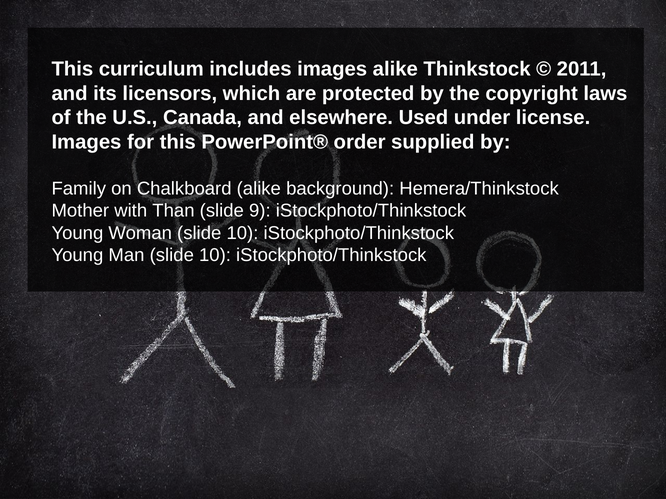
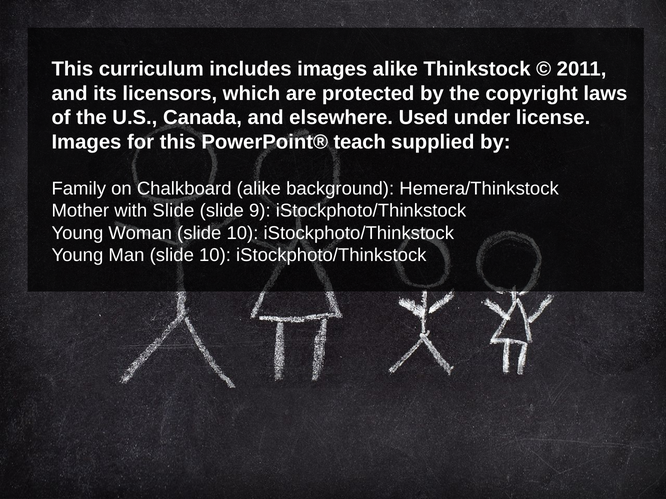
order: order -> teach (360, 142)
with Than: Than -> Slide (173, 211)
